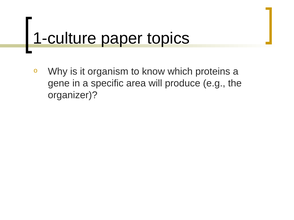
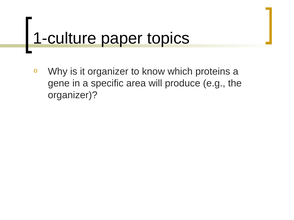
it organism: organism -> organizer (108, 72)
